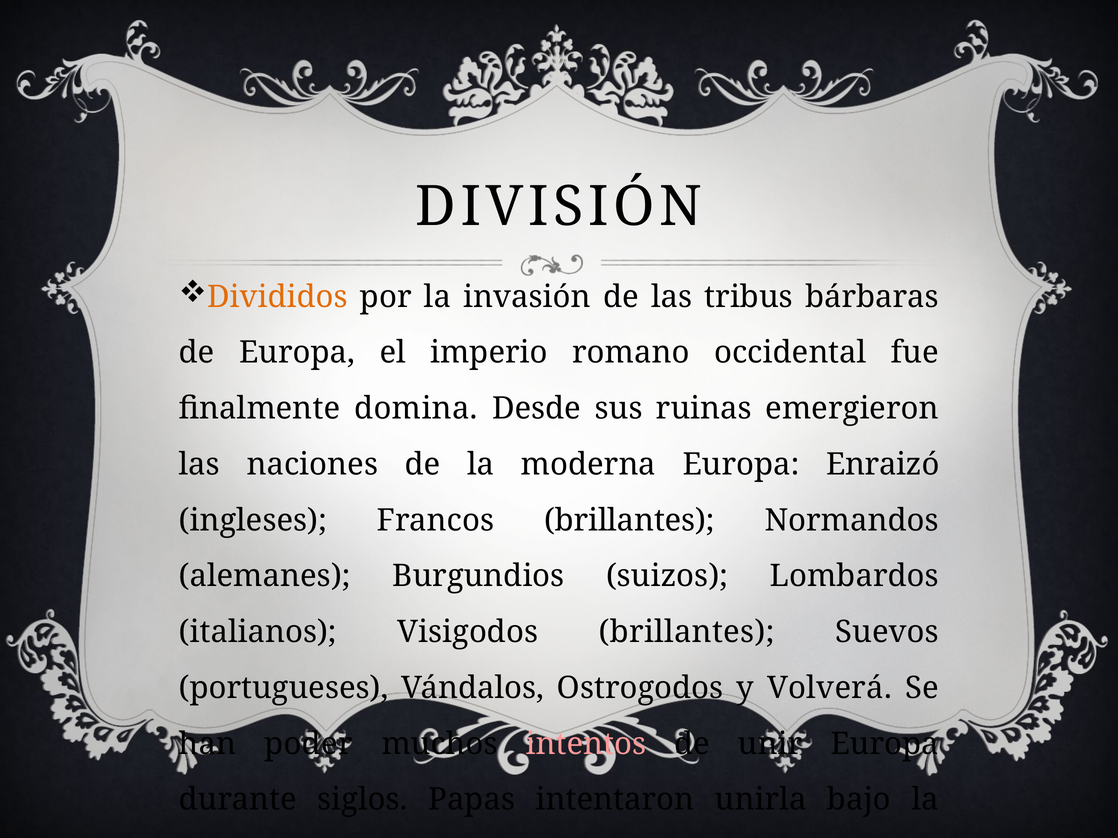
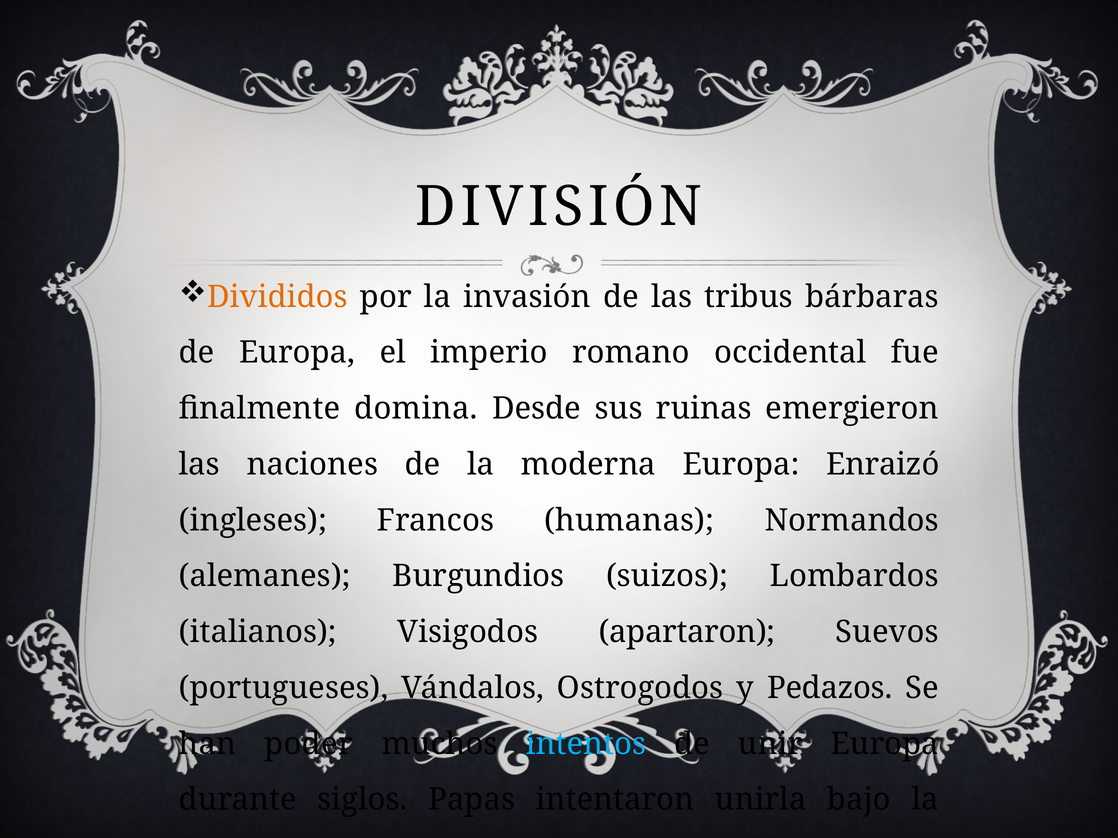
Francos brillantes: brillantes -> humanas (629, 521)
Visigodos brillantes: brillantes -> apartaron (687, 632)
Volverá: Volverá -> Pedazos (830, 688)
intentos colour: pink -> light blue (586, 744)
